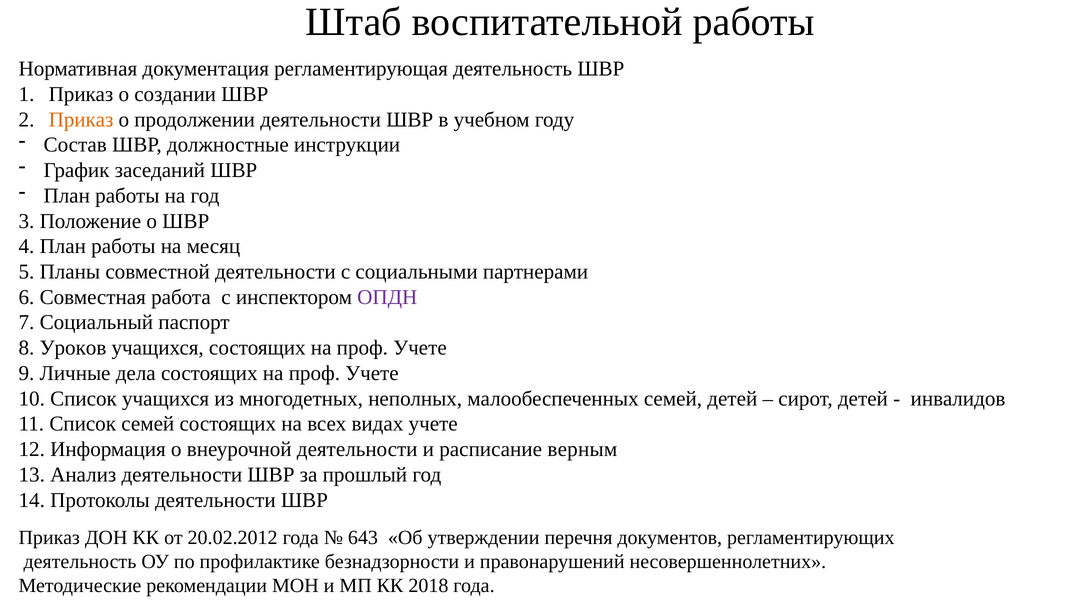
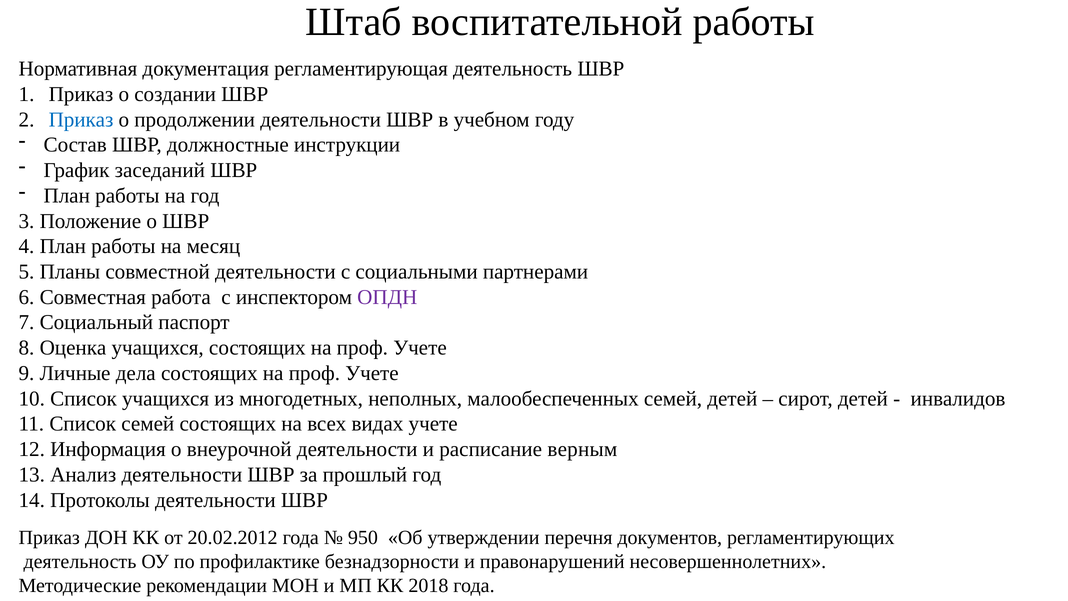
Приказ colour: orange -> blue (81, 120)
Уроков: Уроков -> Оценка (73, 348)
643: 643 -> 950 (363, 537)
